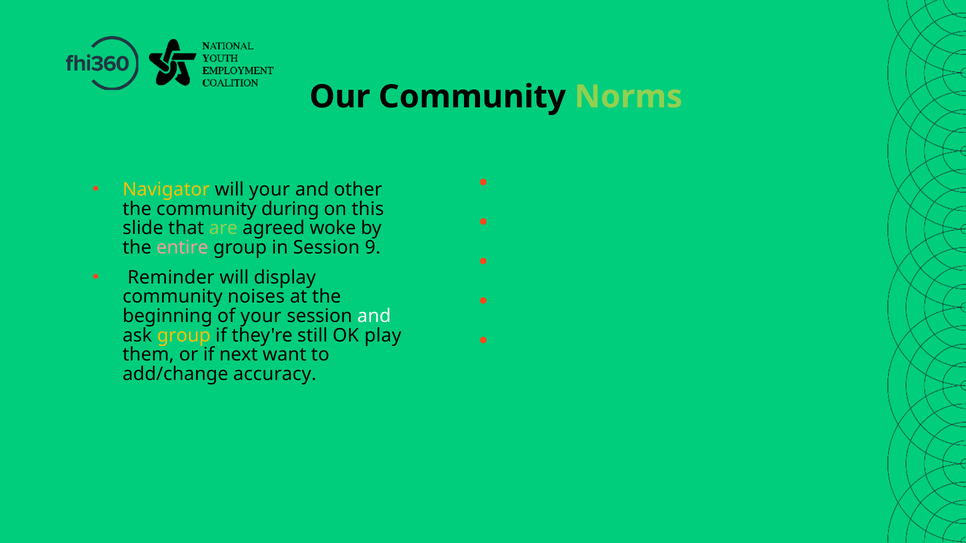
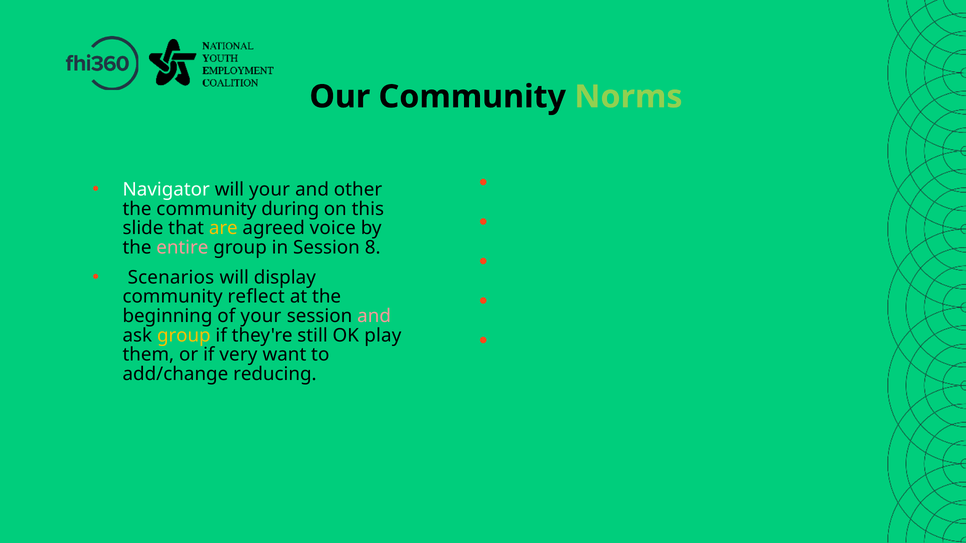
Navigator colour: yellow -> white (166, 190)
are colour: light green -> yellow (223, 228)
woke: woke -> voice (333, 228)
9: 9 -> 8 (373, 248)
Reminder: Reminder -> Scenarios (171, 278)
noises: noises -> reflect (256, 297)
and colour: white -> pink (374, 316)
next: next -> very (238, 355)
accuracy: accuracy -> reducing (275, 374)
